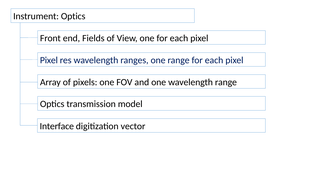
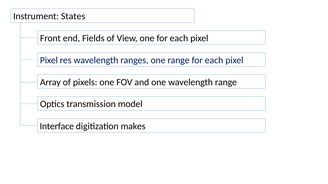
Instrument Optics: Optics -> States (73, 16)
vector: vector -> makes (133, 126)
